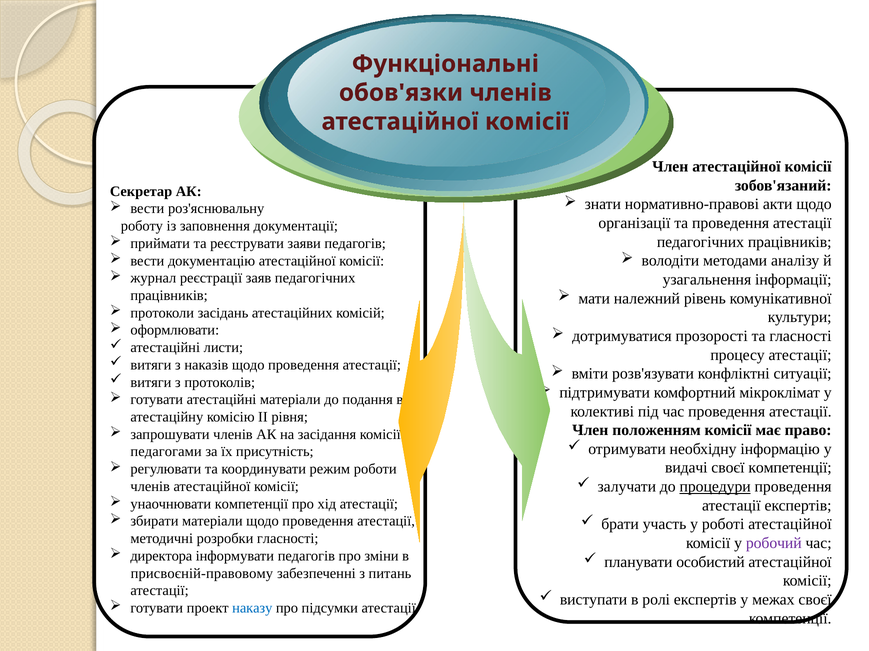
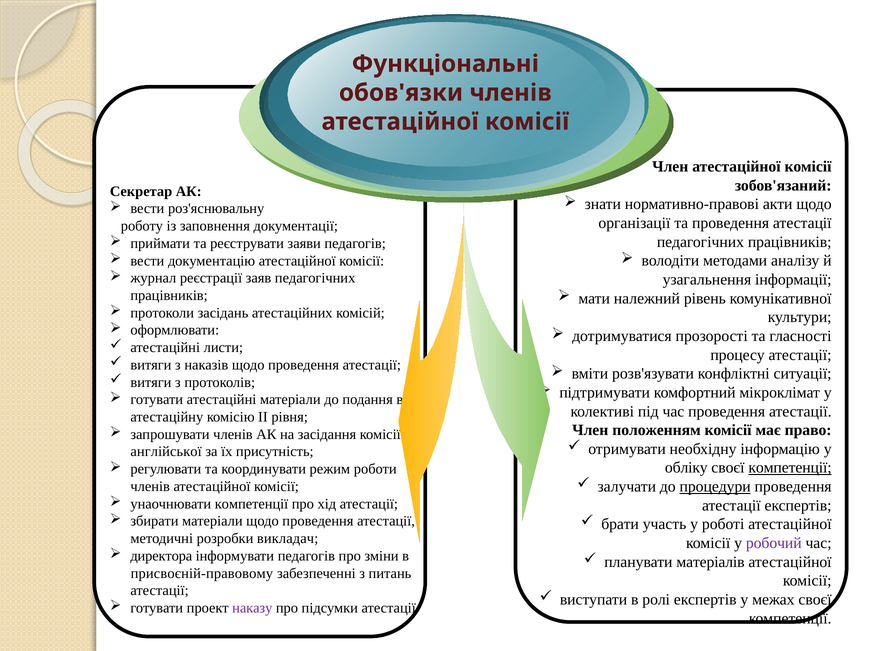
педагогами: педагогами -> англійської (166, 452)
видачі: видачі -> обліку (686, 468)
компетенції underline: none -> present (790, 468)
розробки гласності: гласності -> викладач (288, 539)
особистий: особистий -> матеріалів (710, 563)
наказу colour: blue -> purple (252, 609)
